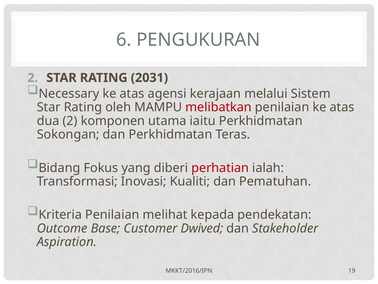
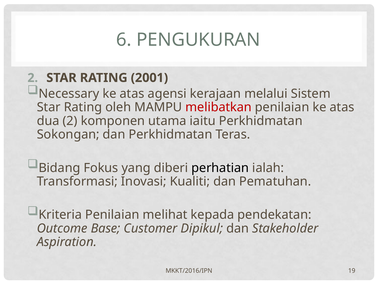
2031: 2031 -> 2001 (149, 78)
perhatian colour: red -> black (220, 168)
Dwived: Dwived -> Dipikul (202, 228)
